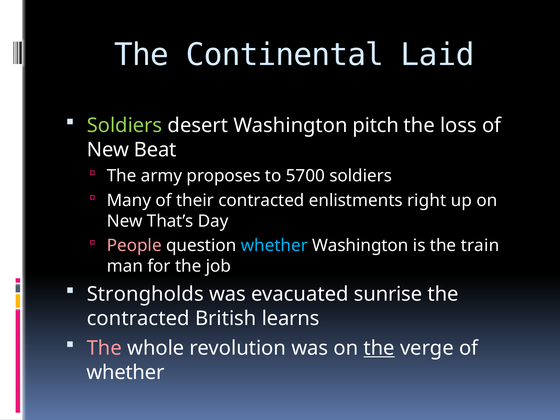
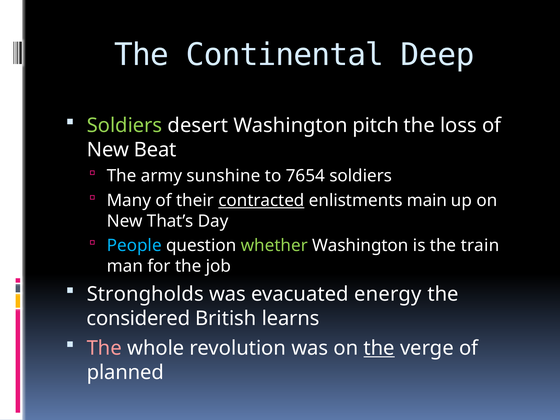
Laid: Laid -> Deep (438, 55)
proposes: proposes -> sunshine (223, 176)
5700: 5700 -> 7654 (305, 176)
contracted underline: none -> present (261, 201)
right: right -> main (427, 201)
People colour: pink -> light blue (134, 246)
whether colour: light blue -> light green (274, 246)
sunrise: sunrise -> energy (388, 294)
contracted: contracted -> considered (138, 318)
whether: whether -> planned (125, 372)
